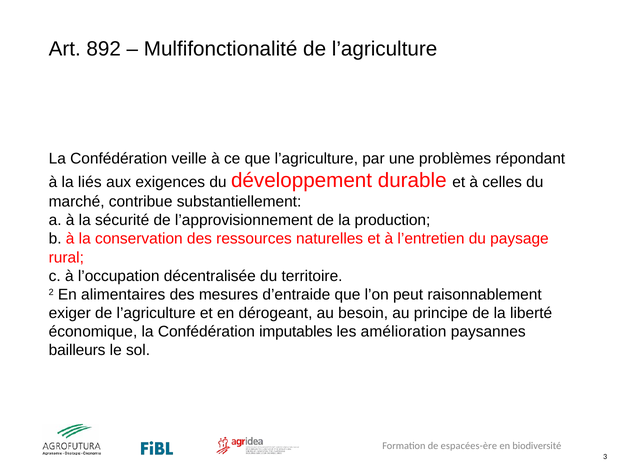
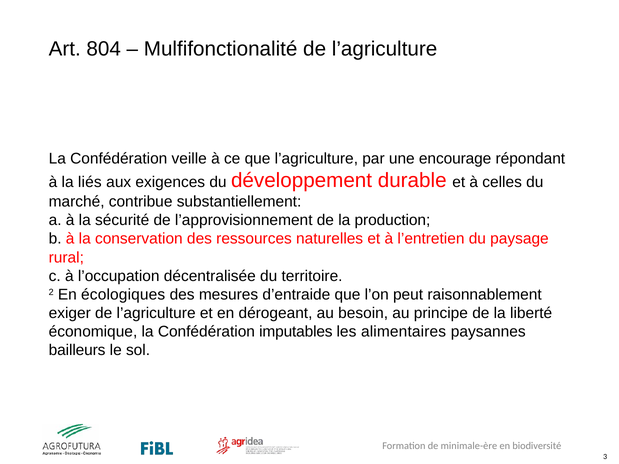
892: 892 -> 804 (104, 49)
problèmes: problèmes -> encourage (455, 159)
alimentaires: alimentaires -> écologiques (123, 295)
amélioration: amélioration -> alimentaires (404, 332)
espacées-ère: espacées-ère -> minimale-ère (469, 446)
